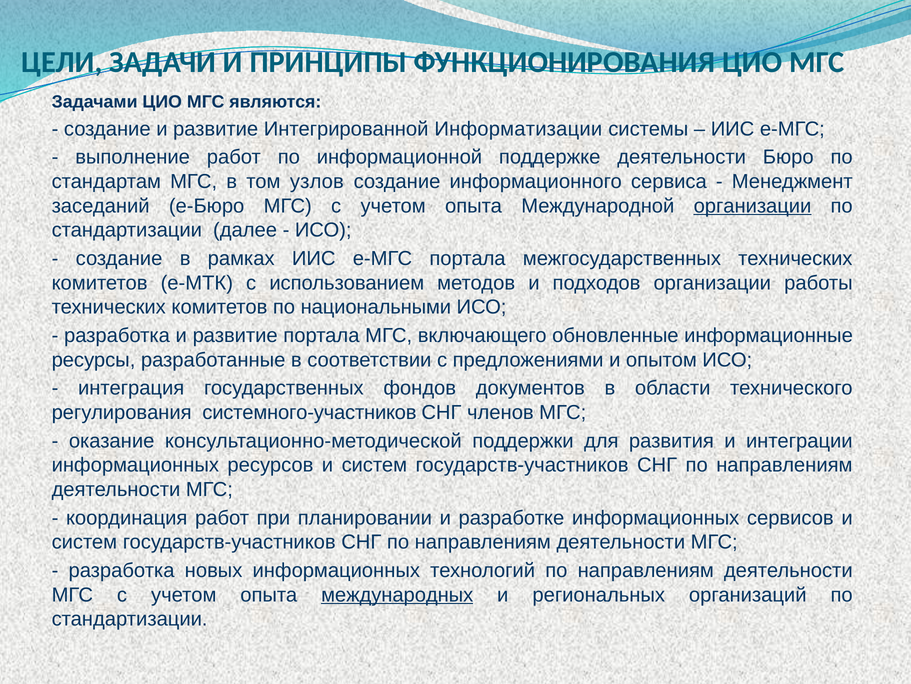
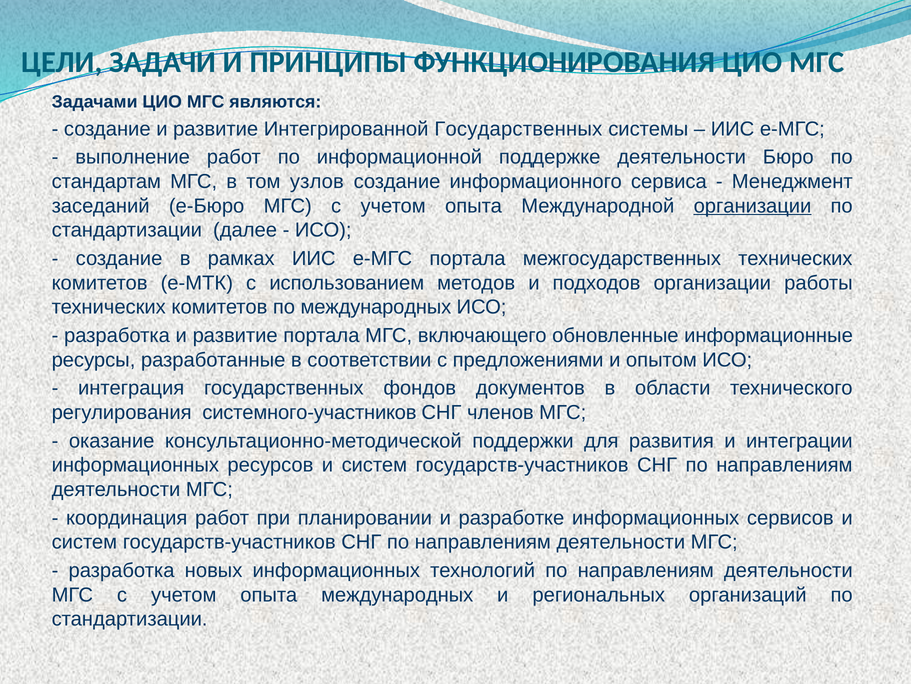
Интегрированной Информатизации: Информатизации -> Государственных (518, 129)
по национальными: национальными -> международных (376, 307)
международных underline: present -> none (397, 594)
